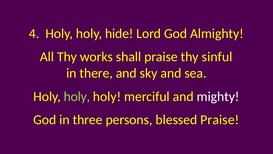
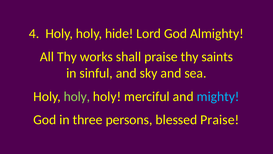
sinful: sinful -> saints (217, 57)
there: there -> sinful (96, 73)
mighty colour: white -> light blue (218, 96)
